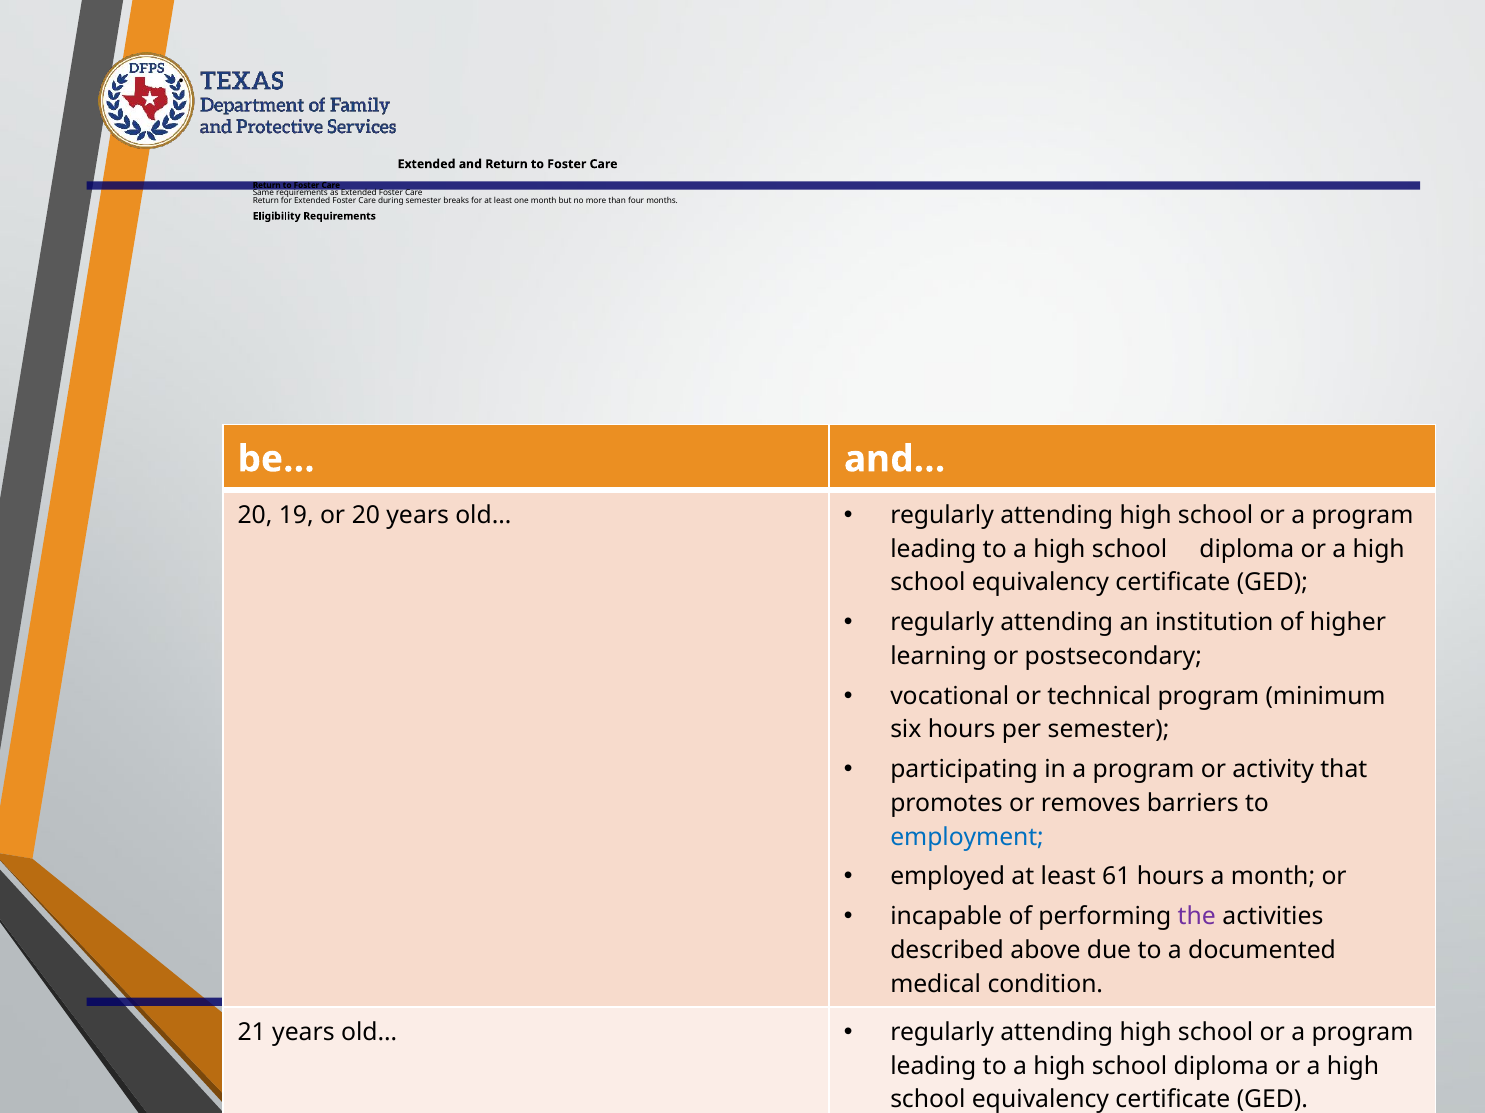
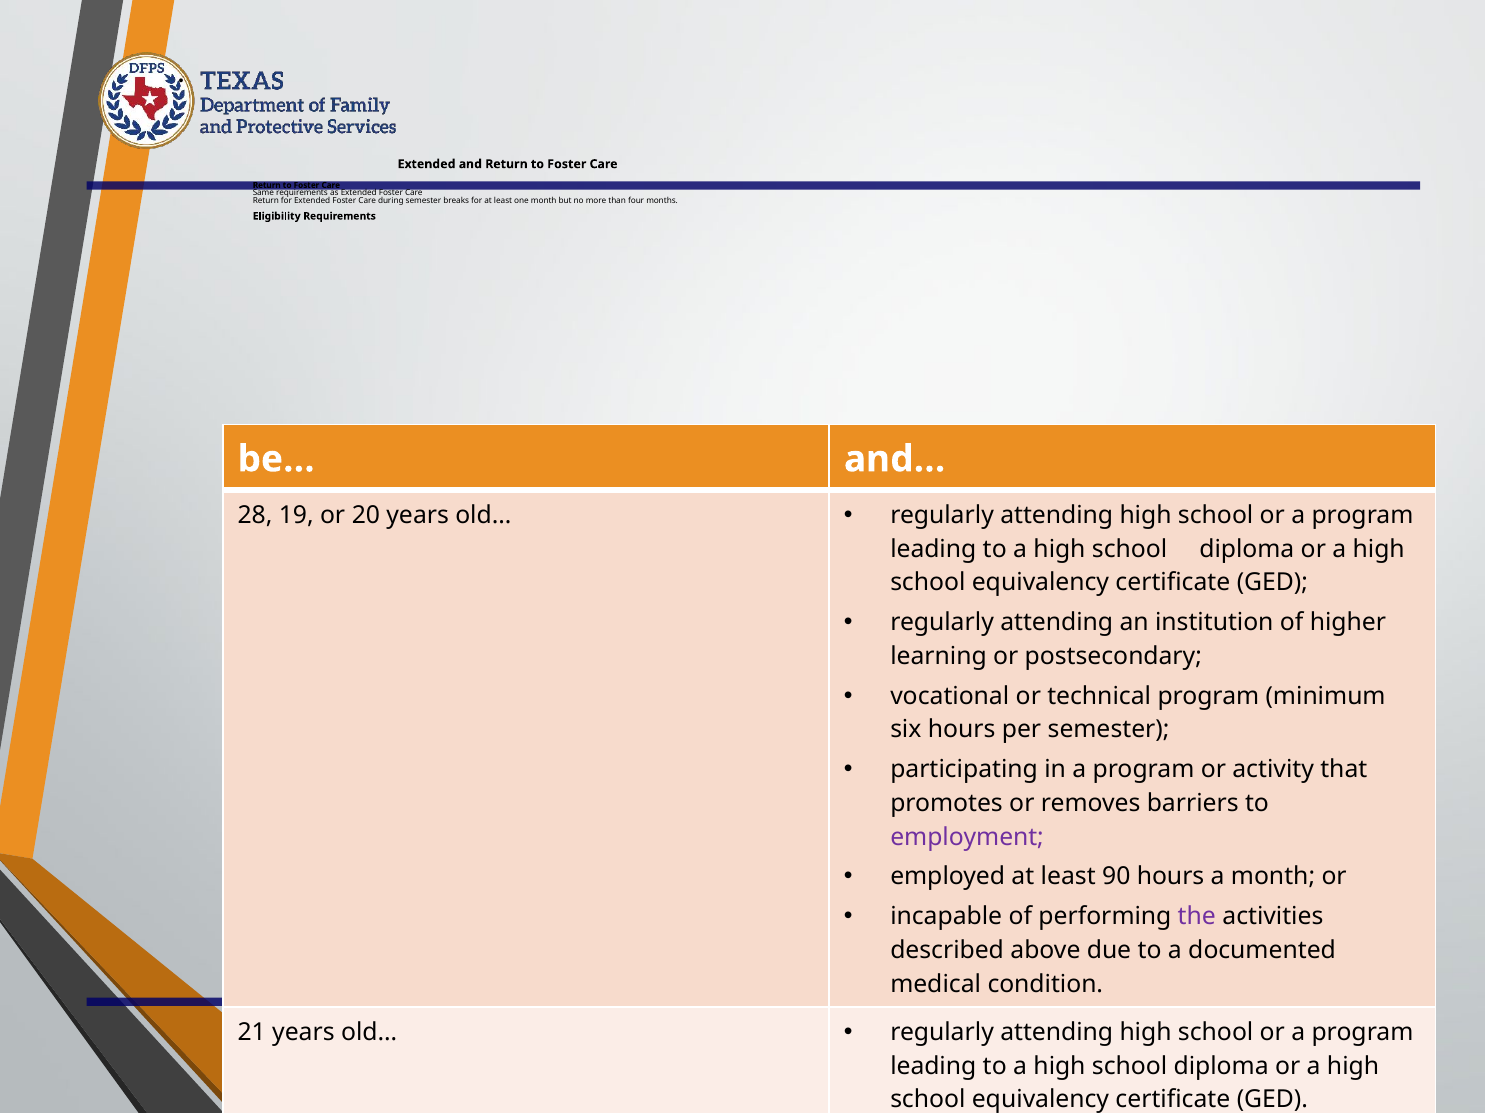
20: 20 -> 28 (255, 516)
employment colour: blue -> purple (967, 838)
61: 61 -> 90 (1116, 877)
